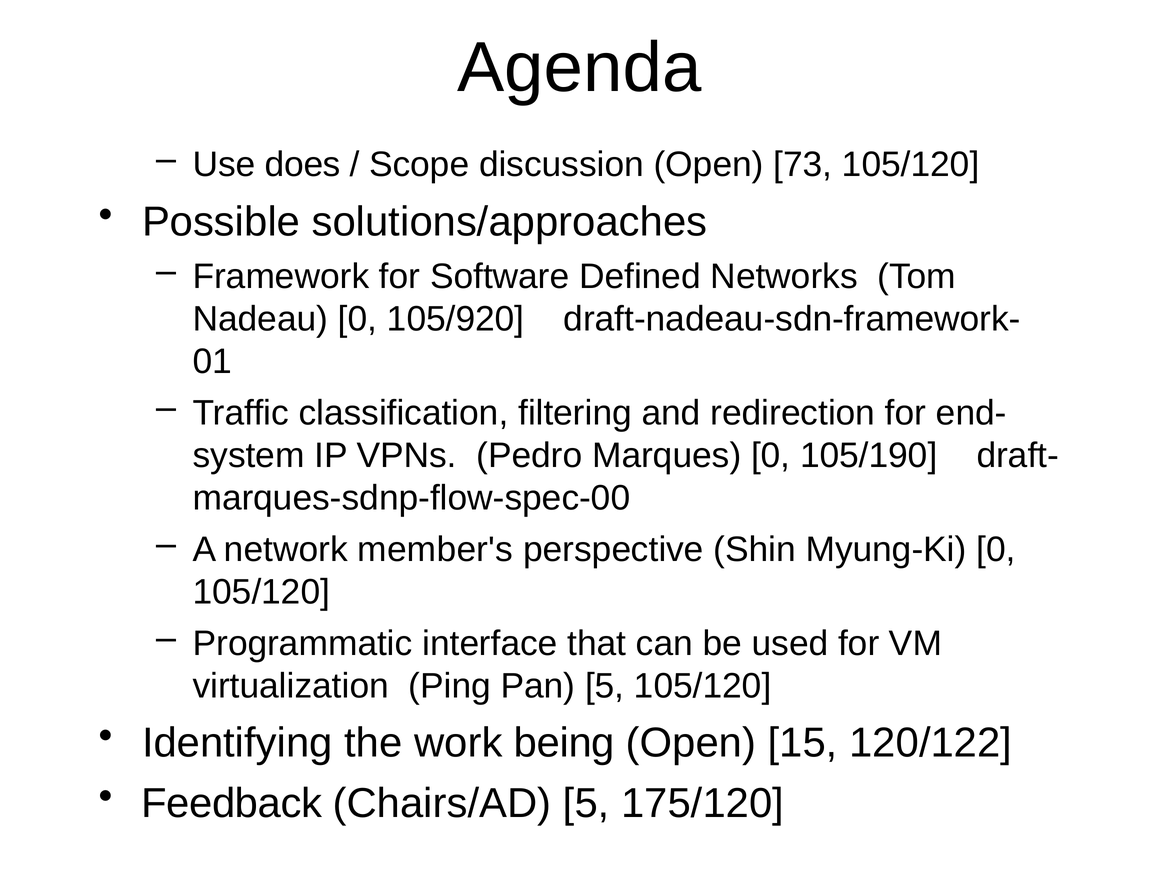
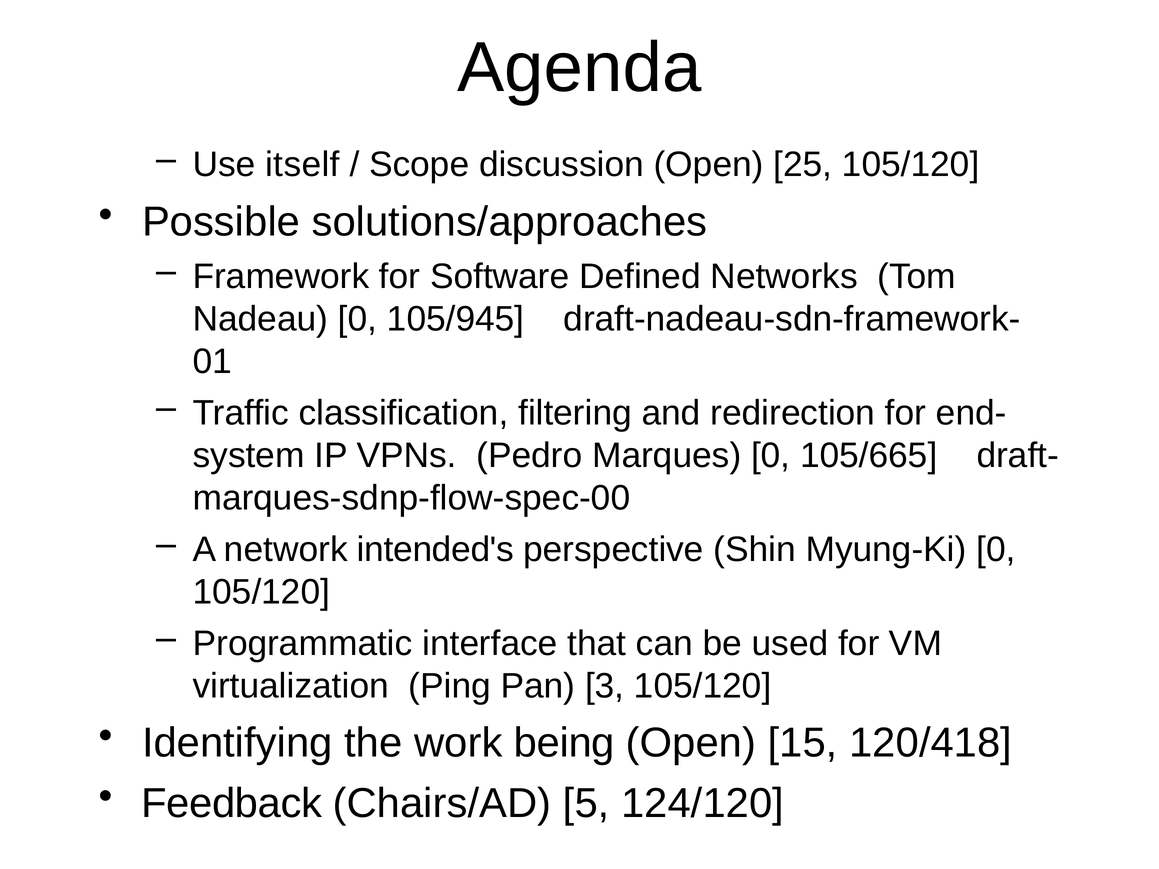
does: does -> itself (302, 165)
73: 73 -> 25 (803, 165)
105/920: 105/920 -> 105/945 (456, 319)
105/190: 105/190 -> 105/665 (869, 456)
member's: member's -> intended's (436, 550)
Pan 5: 5 -> 3 (605, 686)
120/122: 120/122 -> 120/418 (931, 743)
175/120: 175/120 -> 124/120 (702, 804)
